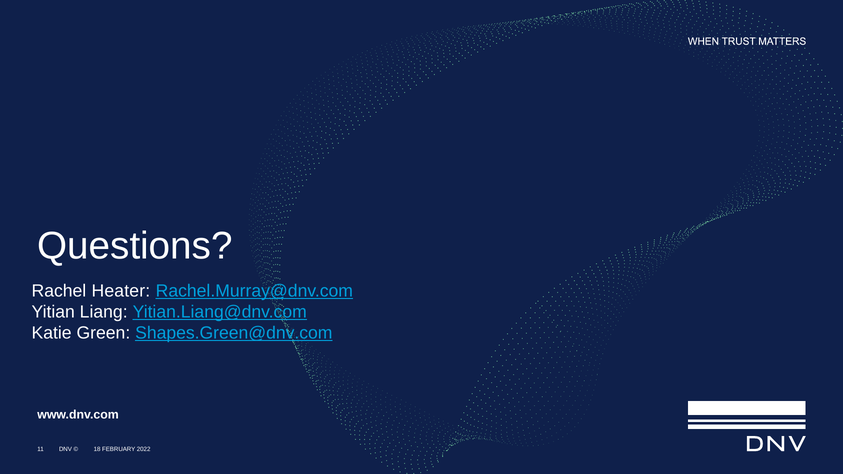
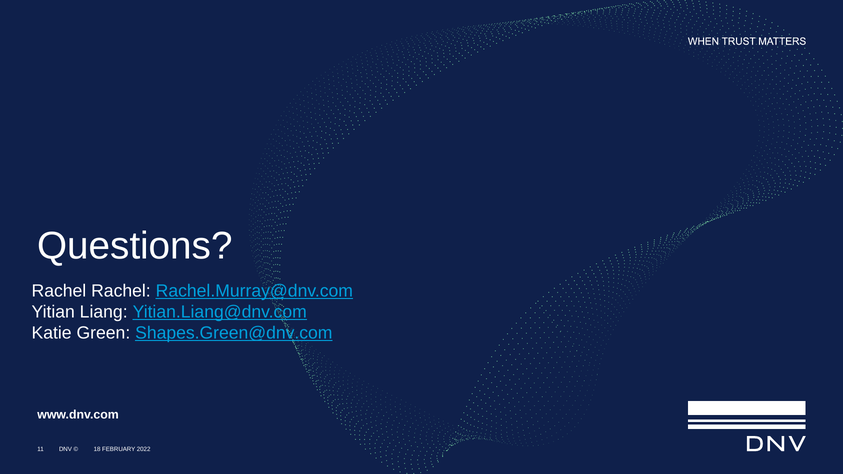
Rachel Heater: Heater -> Rachel (121, 291)
